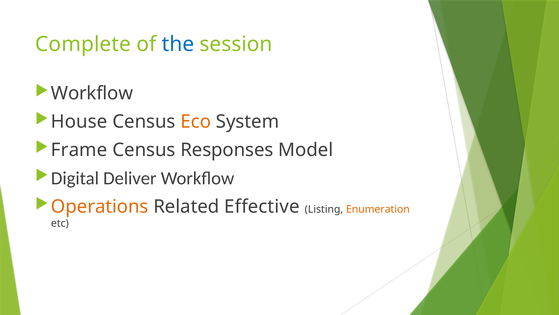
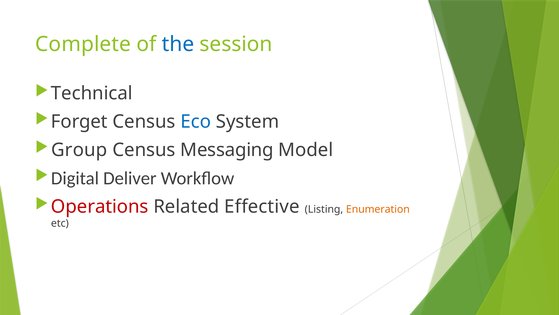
Workflow: Workflow -> Technical (92, 93)
House: House -> Forget (79, 122)
Eco colour: orange -> blue (196, 122)
Frame: Frame -> Group (79, 150)
Responses: Responses -> Messaging (227, 150)
Operations colour: orange -> red (100, 206)
